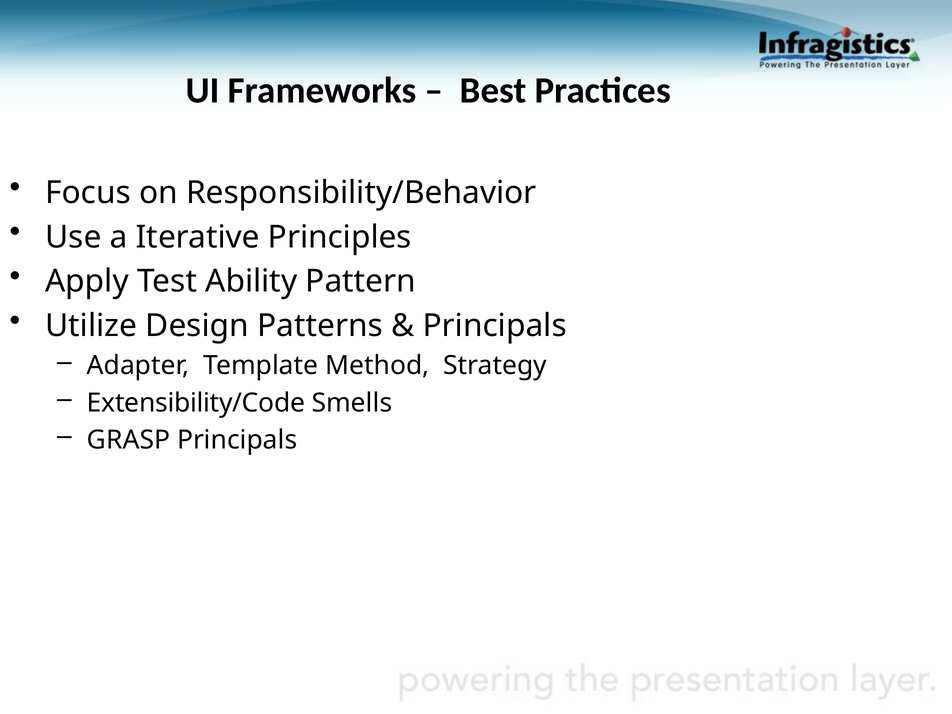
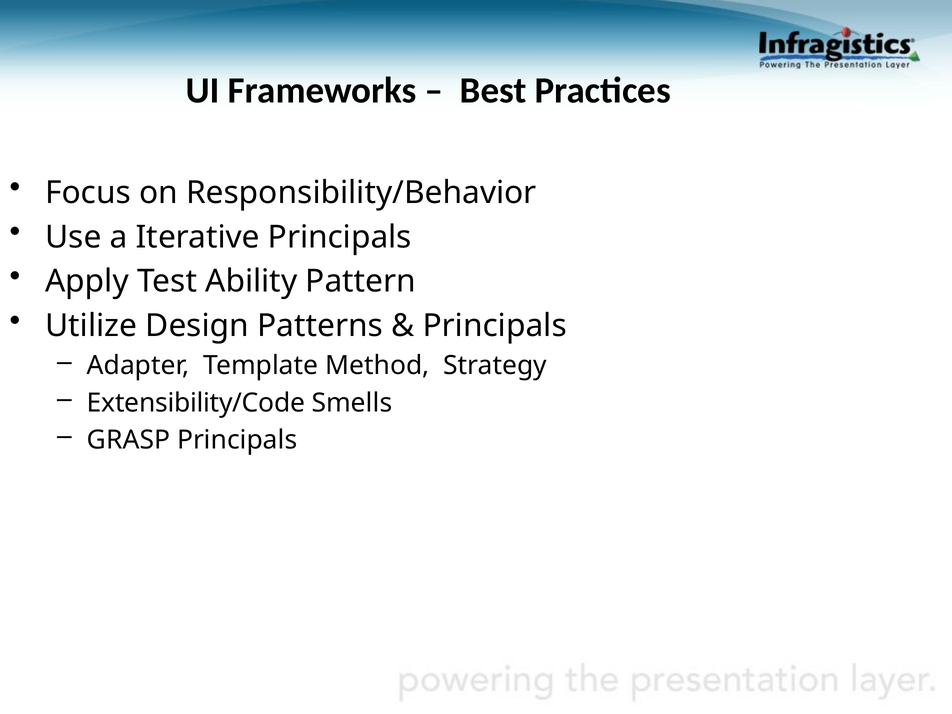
Iterative Principles: Principles -> Principals (340, 237)
